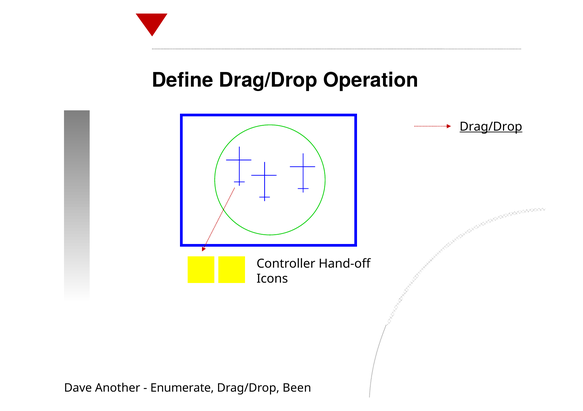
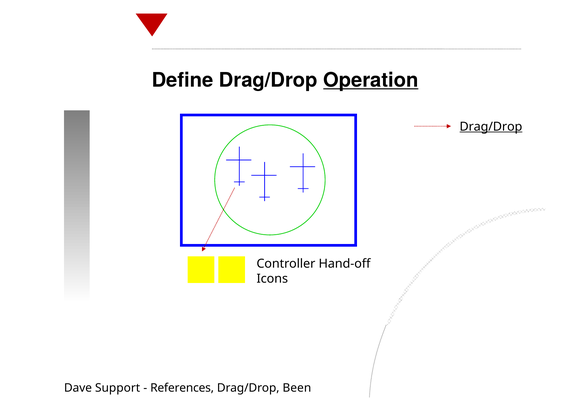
Operation underline: none -> present (371, 80)
Another: Another -> Support (118, 389)
Enumerate: Enumerate -> References (182, 389)
